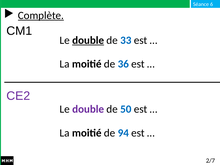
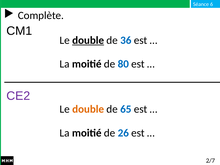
Complète underline: present -> none (41, 15)
33: 33 -> 36 (126, 40)
36: 36 -> 80 (123, 64)
double colour: purple -> orange (88, 109)
50: 50 -> 65 (126, 109)
94: 94 -> 26 (123, 133)
